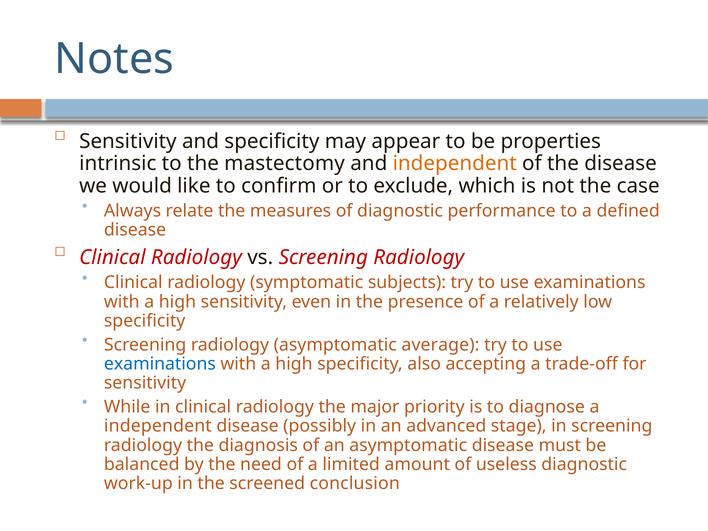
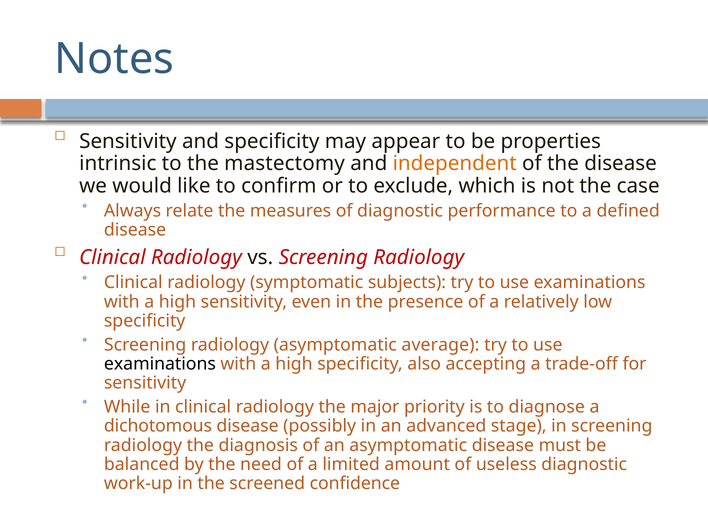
examinations colour: blue -> black (160, 364)
independent: independent -> dichotomous (158, 426)
conclusion: conclusion -> confidence (355, 483)
